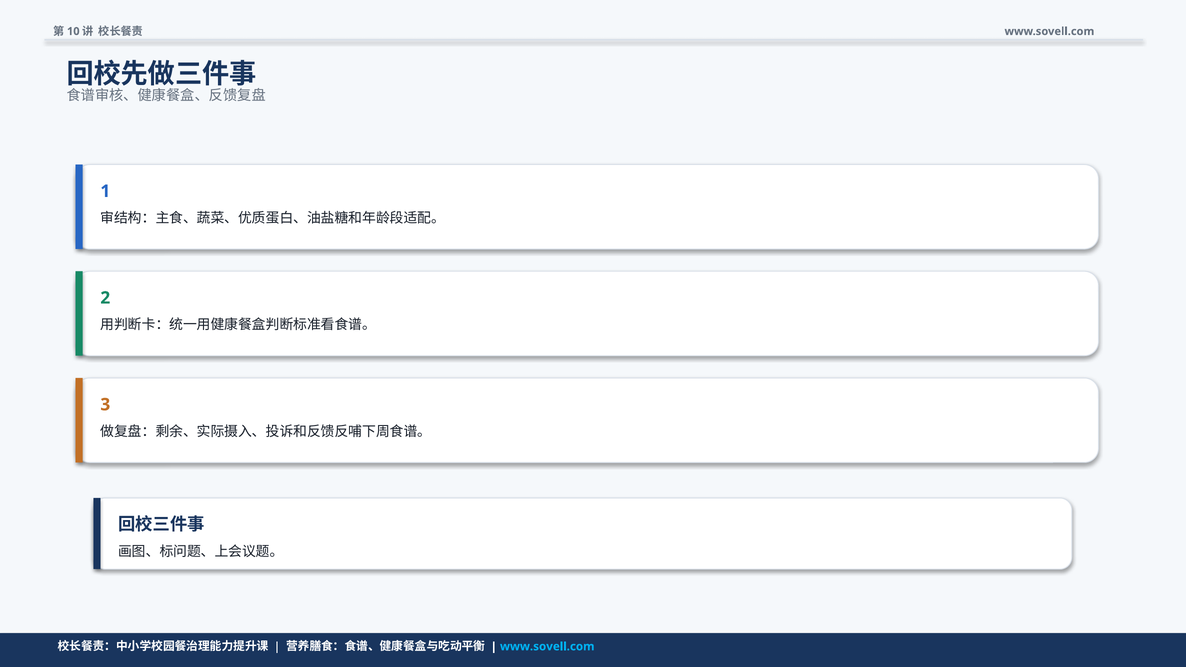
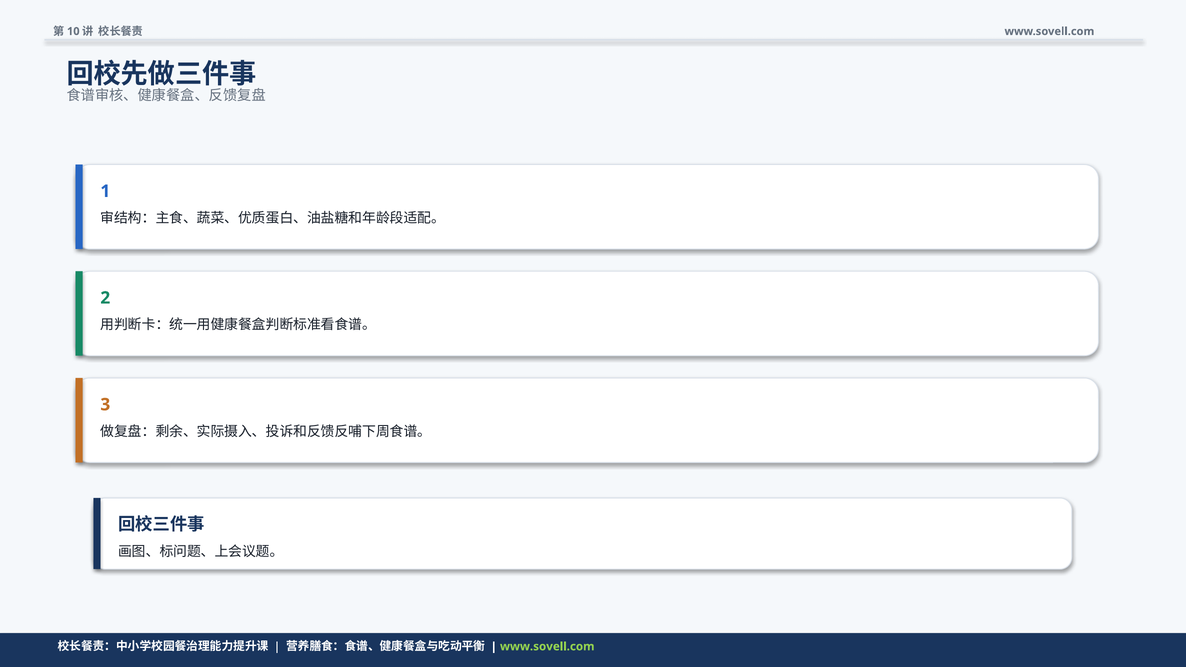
www.sovell.com colour: light blue -> light green (547, 647)
